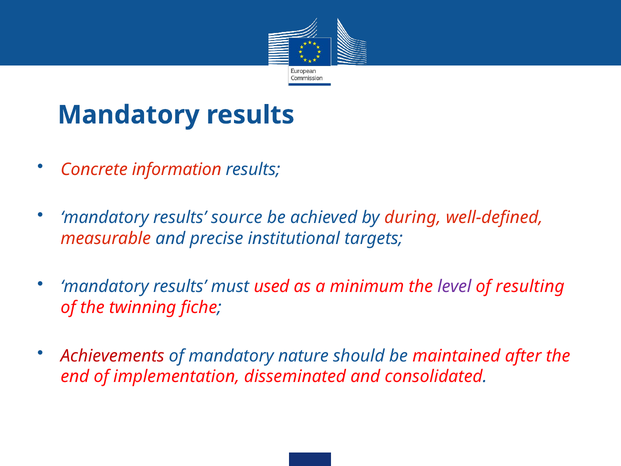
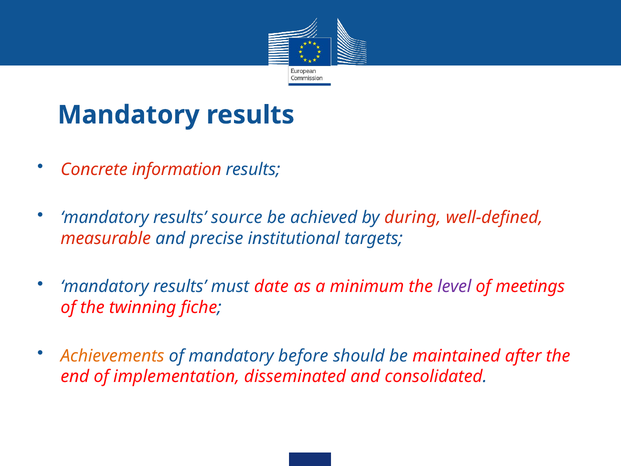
used: used -> date (271, 287)
resulting: resulting -> meetings (530, 287)
Achievements colour: red -> orange (113, 356)
nature: nature -> before (303, 356)
